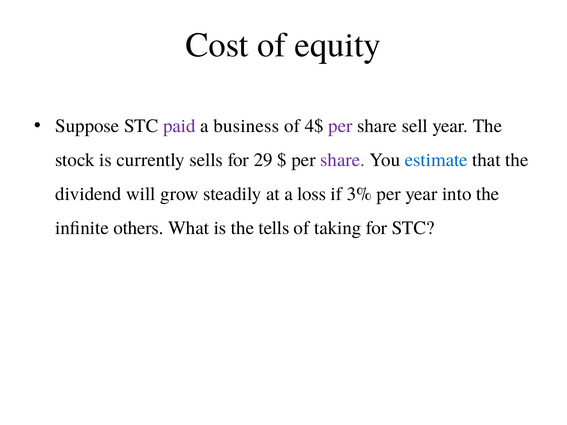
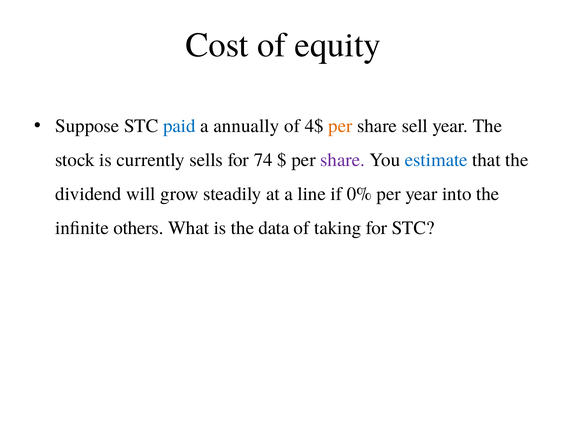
paid colour: purple -> blue (179, 126)
business: business -> annually (246, 126)
per colour: purple -> orange (340, 126)
29: 29 -> 74 (263, 160)
loss: loss -> line (312, 194)
3%: 3% -> 0% (359, 194)
tells: tells -> data (274, 228)
